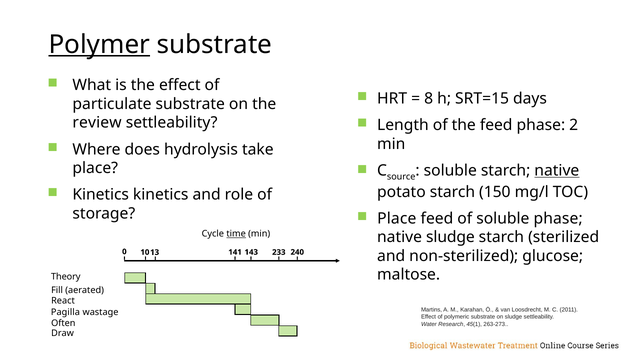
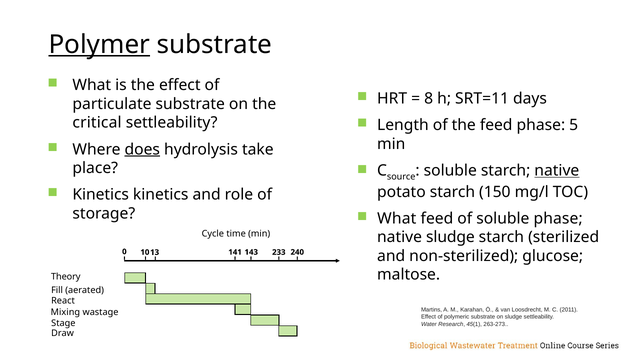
SRT=15: SRT=15 -> SRT=11 (482, 99)
review: review -> critical (97, 123)
2: 2 -> 5 (574, 125)
does underline: none -> present (142, 149)
Place: Place -> What (397, 219)
time underline: present -> none (236, 234)
Pagilla: Pagilla -> Mixing (65, 312)
Often: Often -> Stage (63, 324)
